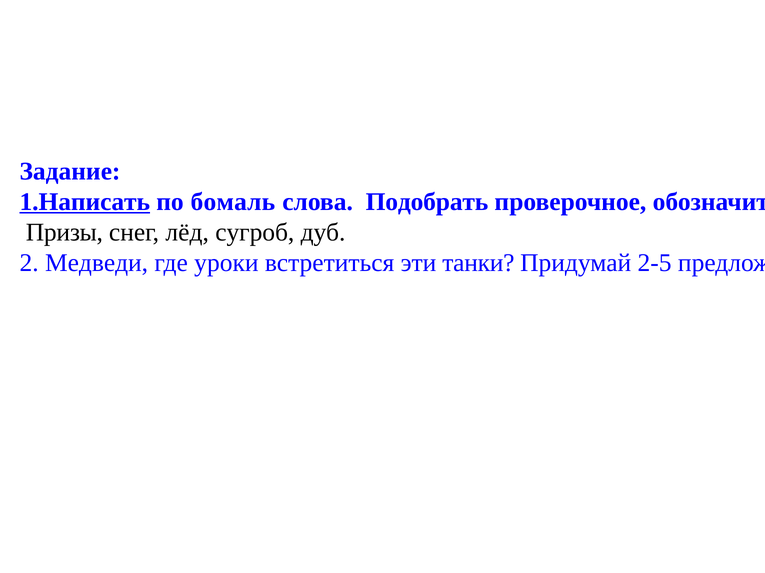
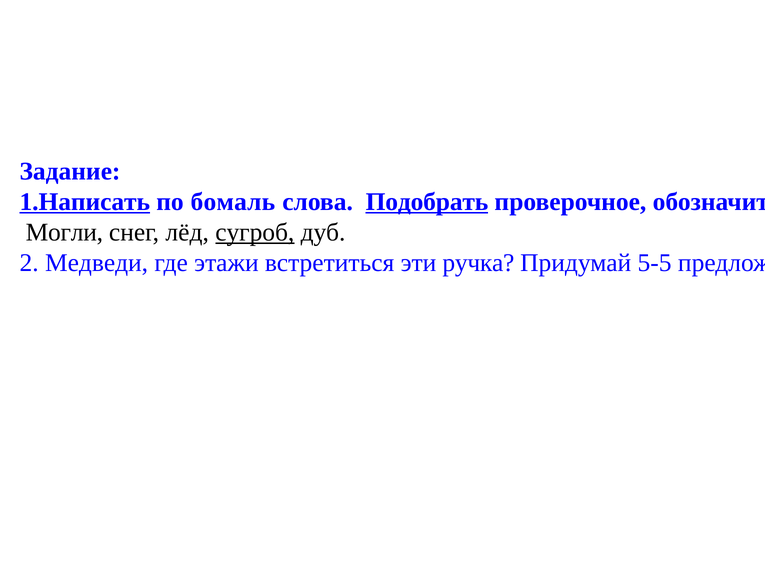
Подобрать underline: none -> present (427, 202)
Призы: Призы -> Могли (64, 233)
сугроб underline: none -> present (255, 233)
уроки: уроки -> этажи (226, 263)
танки: танки -> ручка (478, 263)
2-5: 2-5 -> 5-5 (655, 263)
